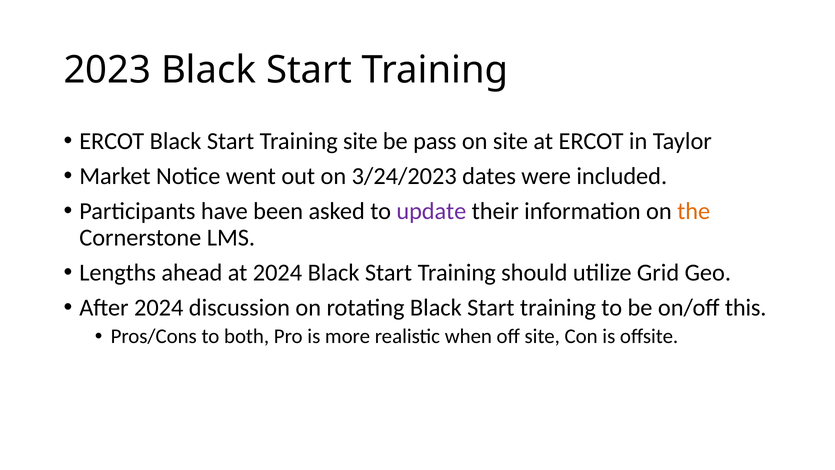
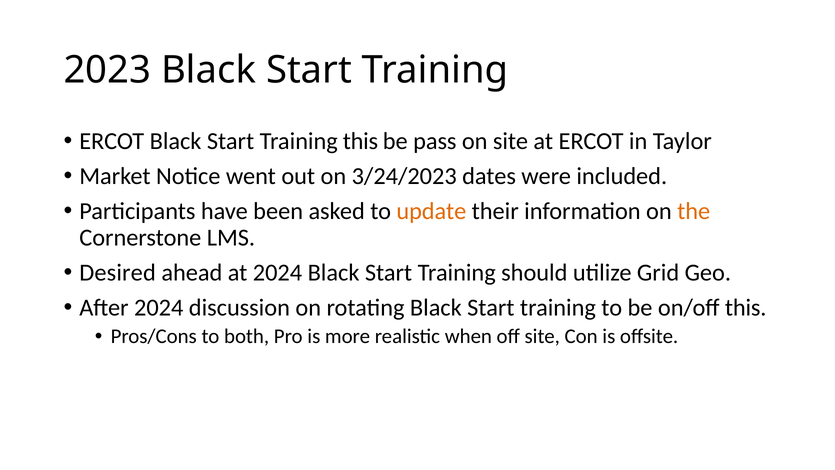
Training site: site -> this (360, 141)
update colour: purple -> orange (431, 211)
Lengths: Lengths -> Desired (118, 273)
